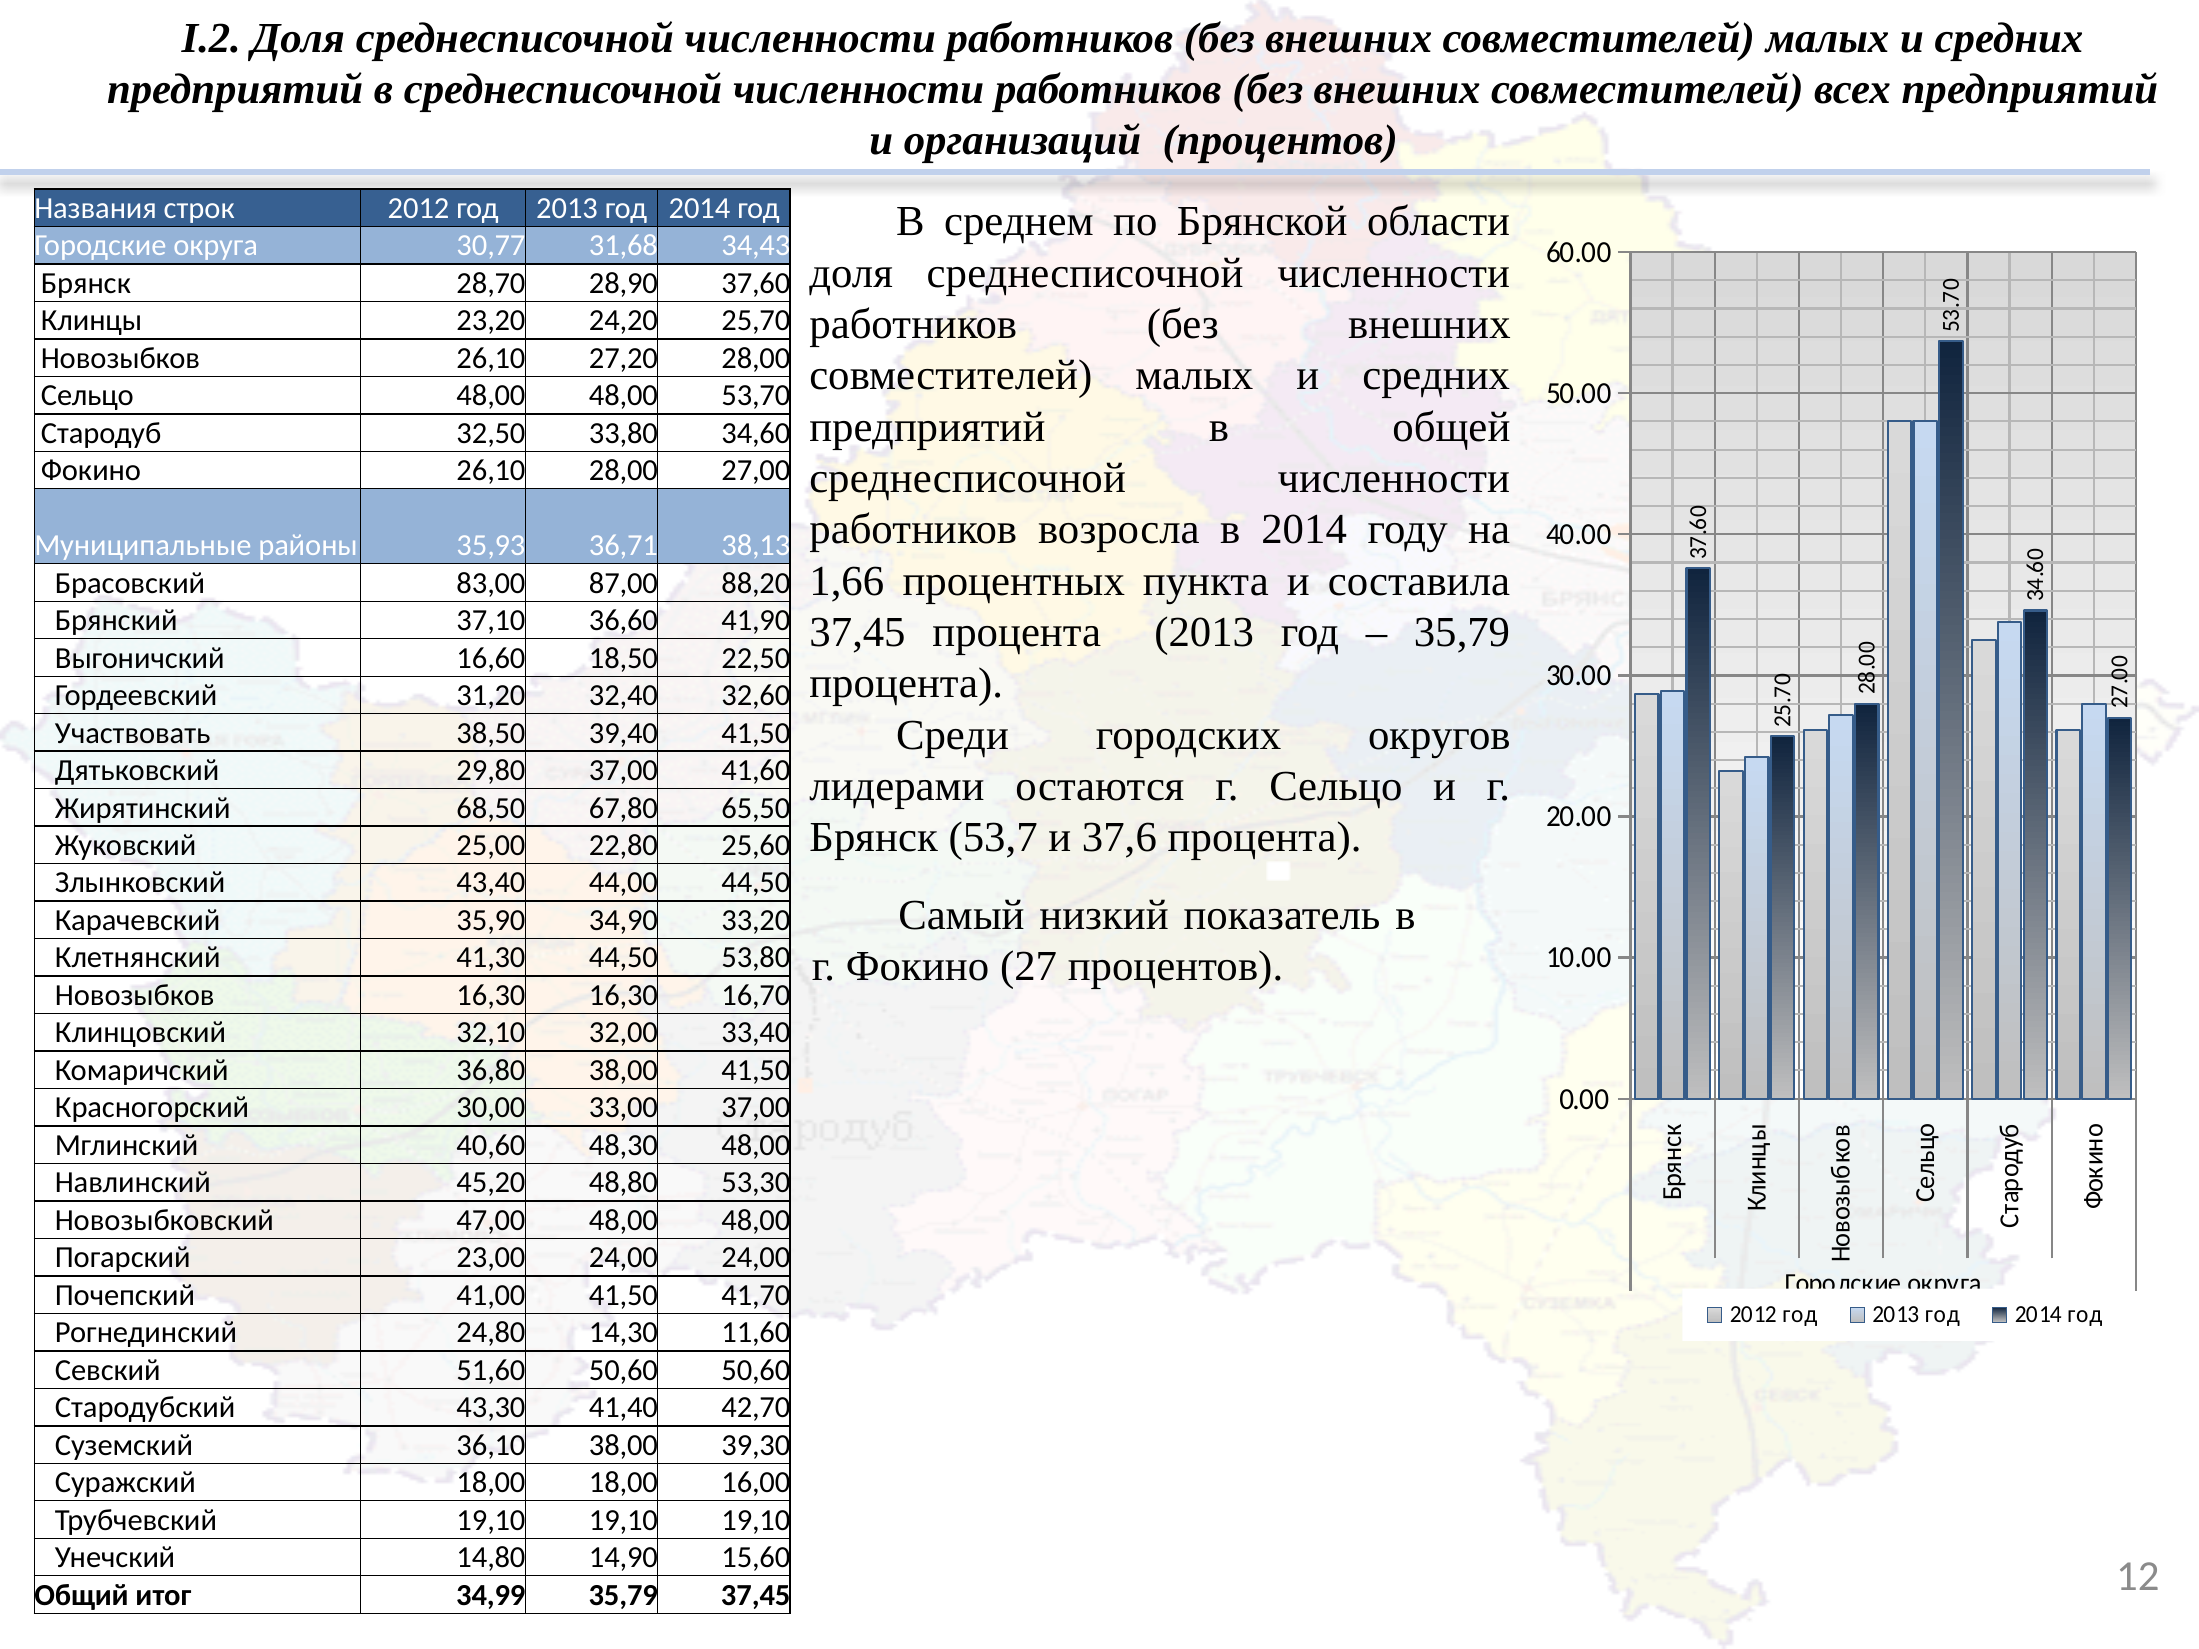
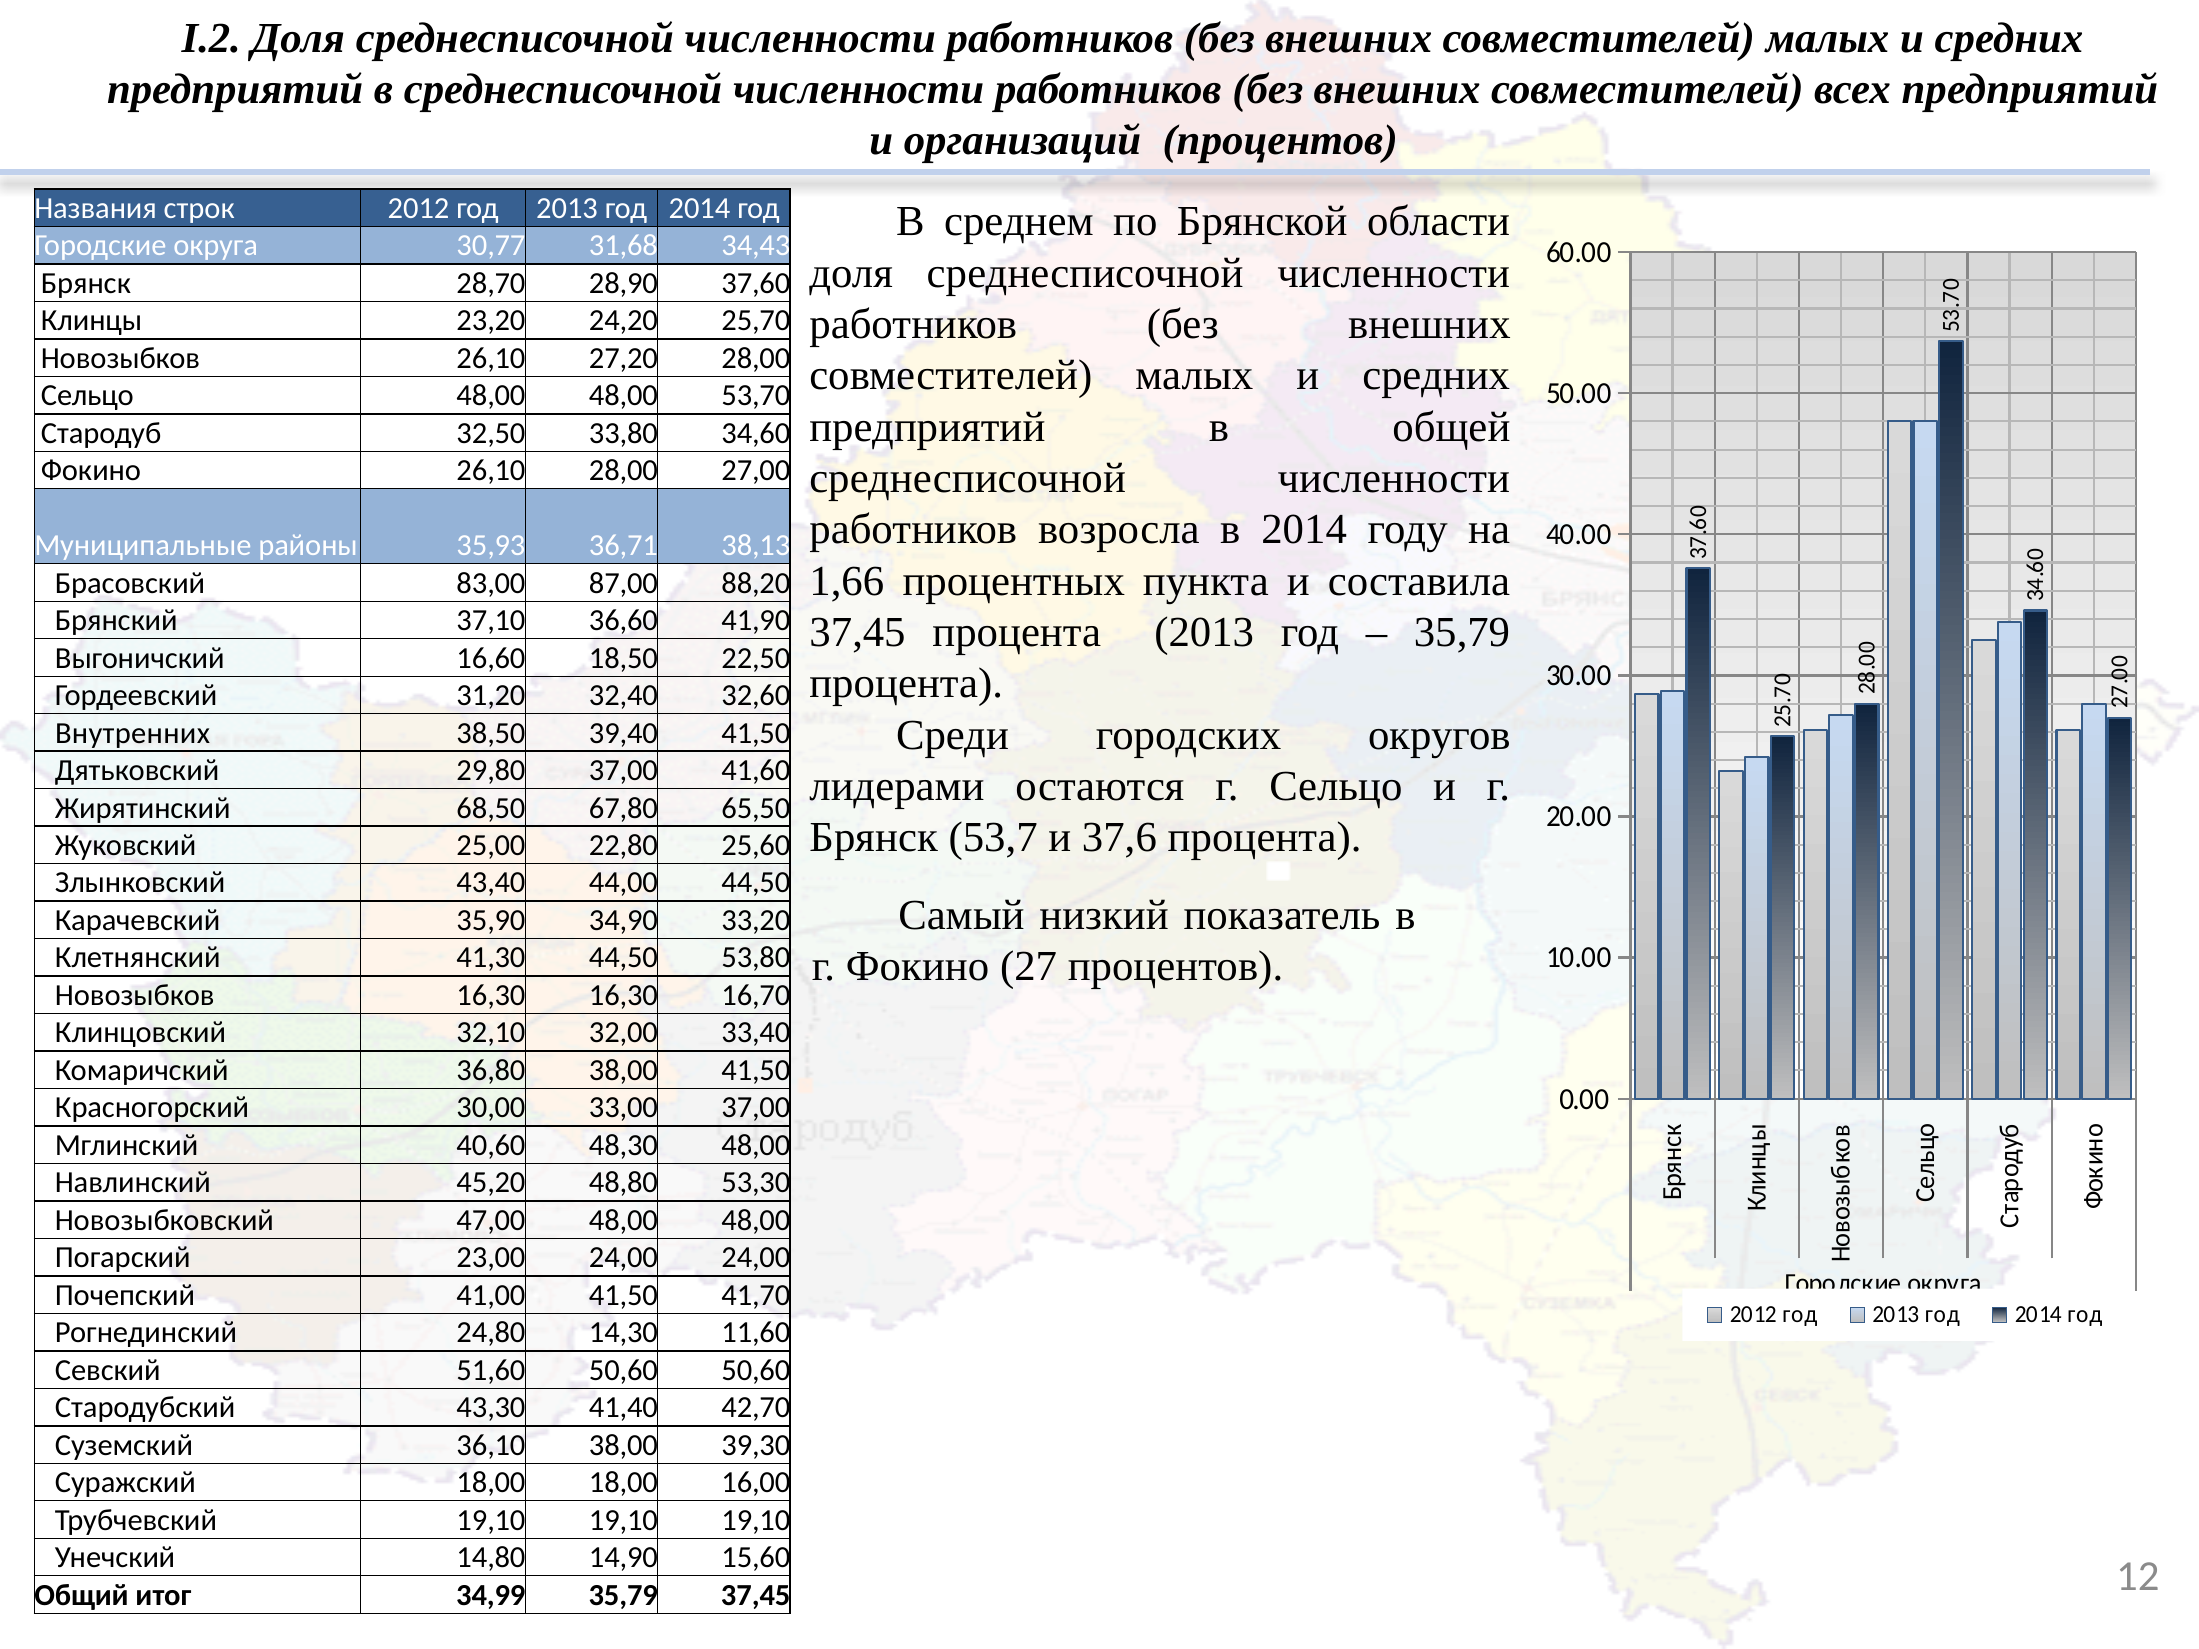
Участвовать: Участвовать -> Внутренних (133, 733)
